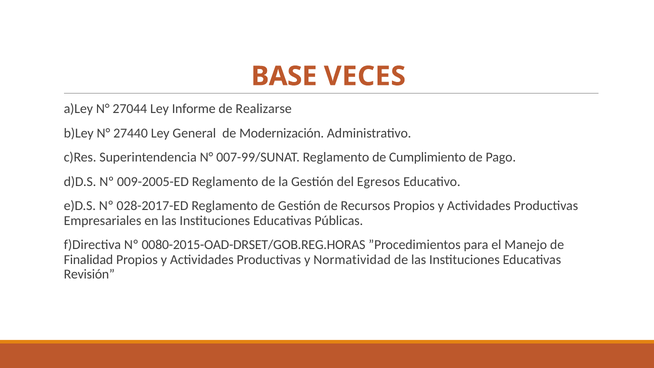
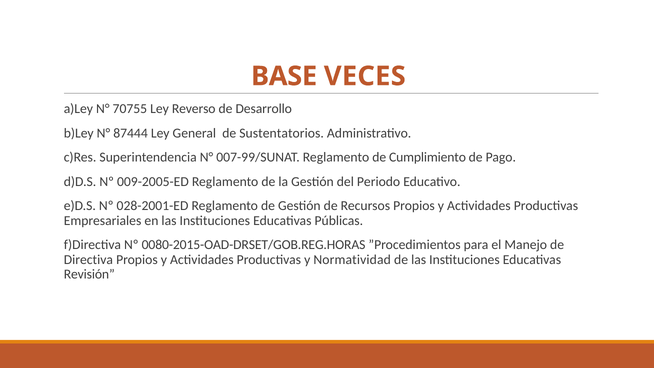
27044: 27044 -> 70755 (130, 109)
Informe: Informe -> Reverso (194, 109)
Realizarse: Realizarse -> Desarrollo (264, 109)
27440: 27440 -> 87444 (131, 133)
Modernización: Modernización -> Sustentatorios (282, 133)
Egresos: Egresos -> Periodo (379, 182)
028-2017-ED: 028-2017-ED -> 028-2001-ED (153, 206)
Finalidad: Finalidad -> Directiva (88, 259)
